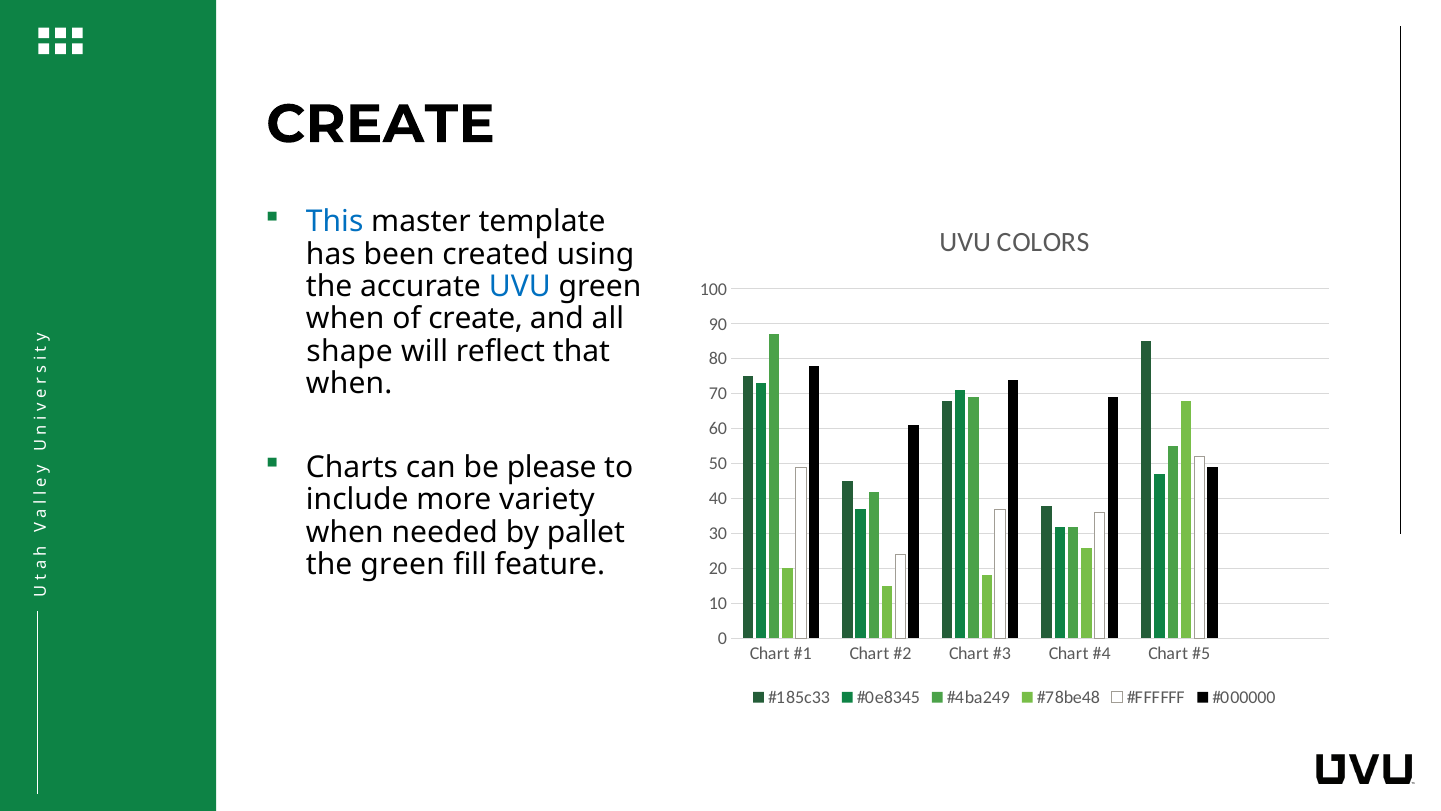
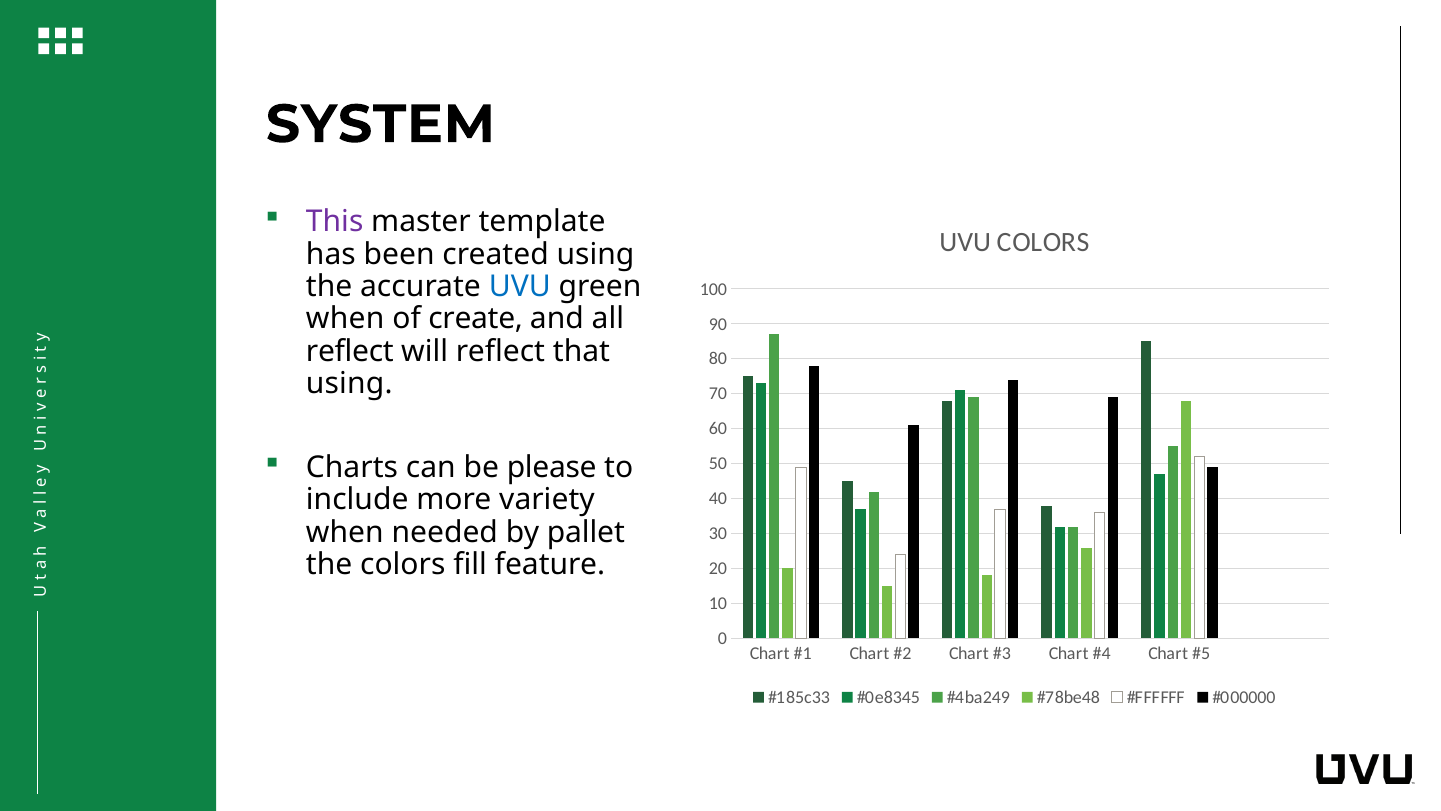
CREATE: CREATE -> SYSTEM (381, 124)
This colour: blue -> purple (335, 222)
shape: shape -> reflect (350, 351)
when: when -> using (349, 384)
the green: green -> colors (403, 564)
